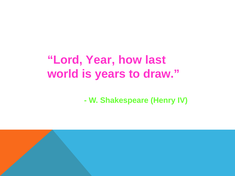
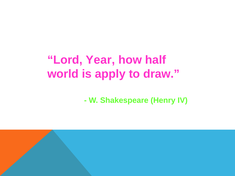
last: last -> half (156, 60)
years: years -> apply (110, 74)
